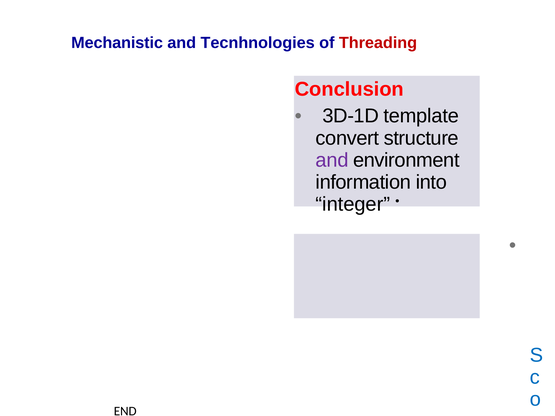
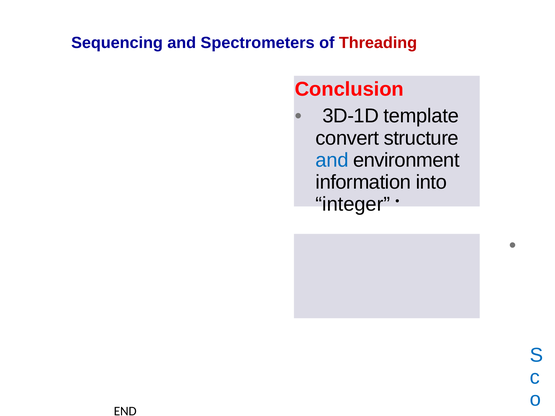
Mechanistic: Mechanistic -> Sequencing (117, 43)
Tecnhnologies: Tecnhnologies -> Spectrometers (258, 43)
and colour: purple -> blue (332, 160)
